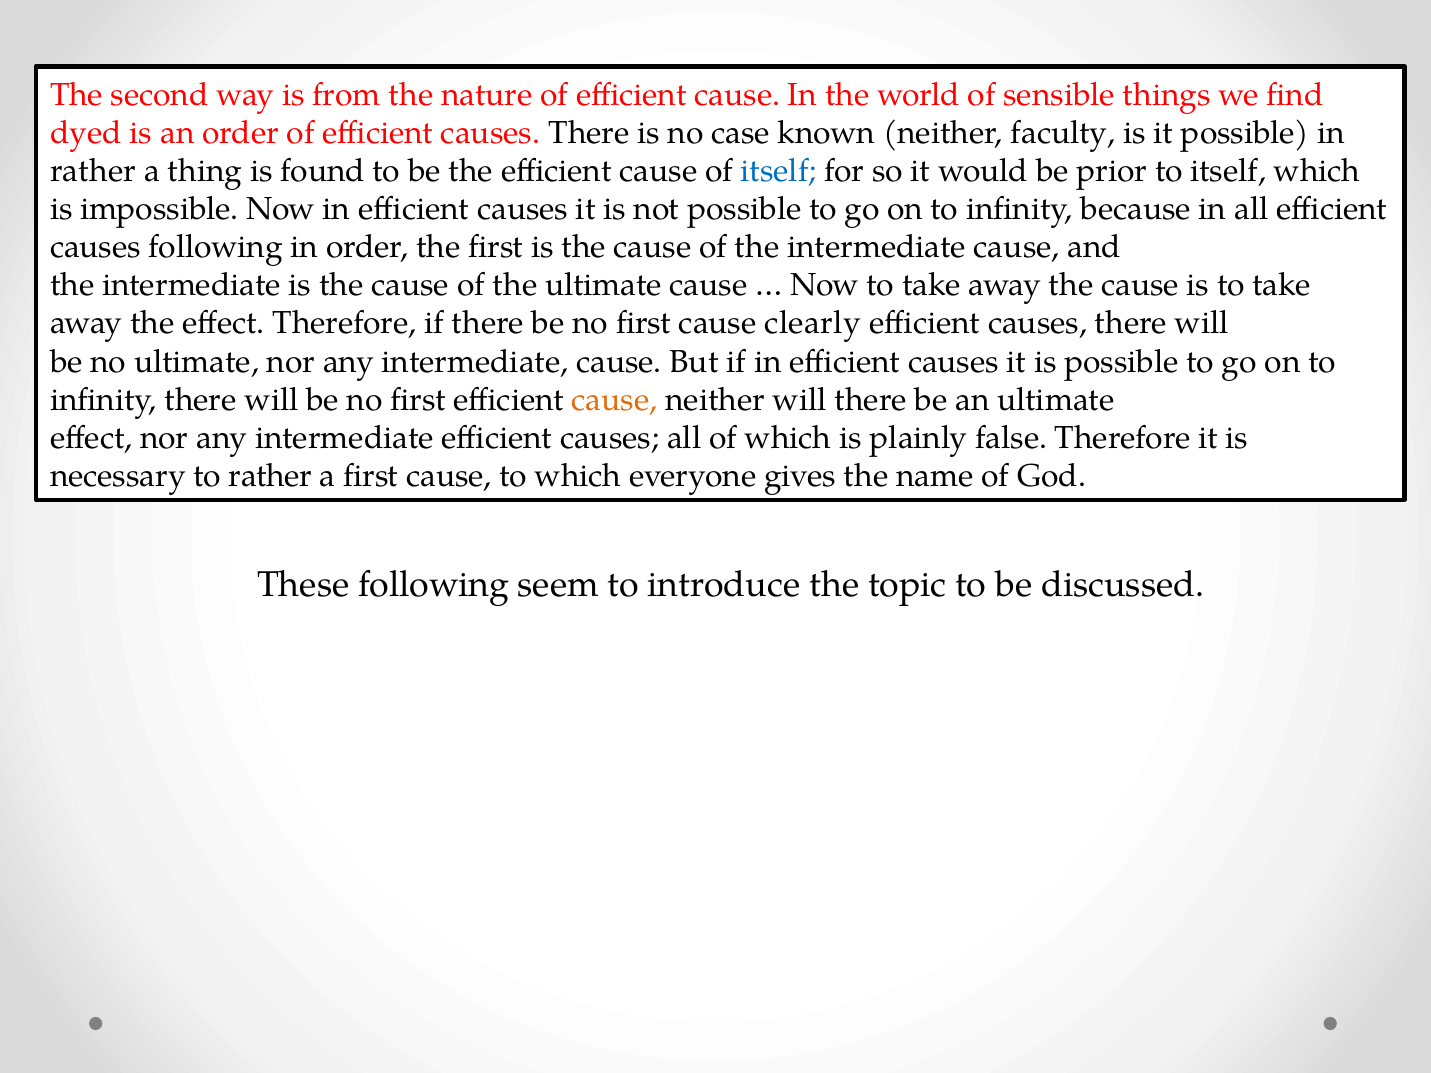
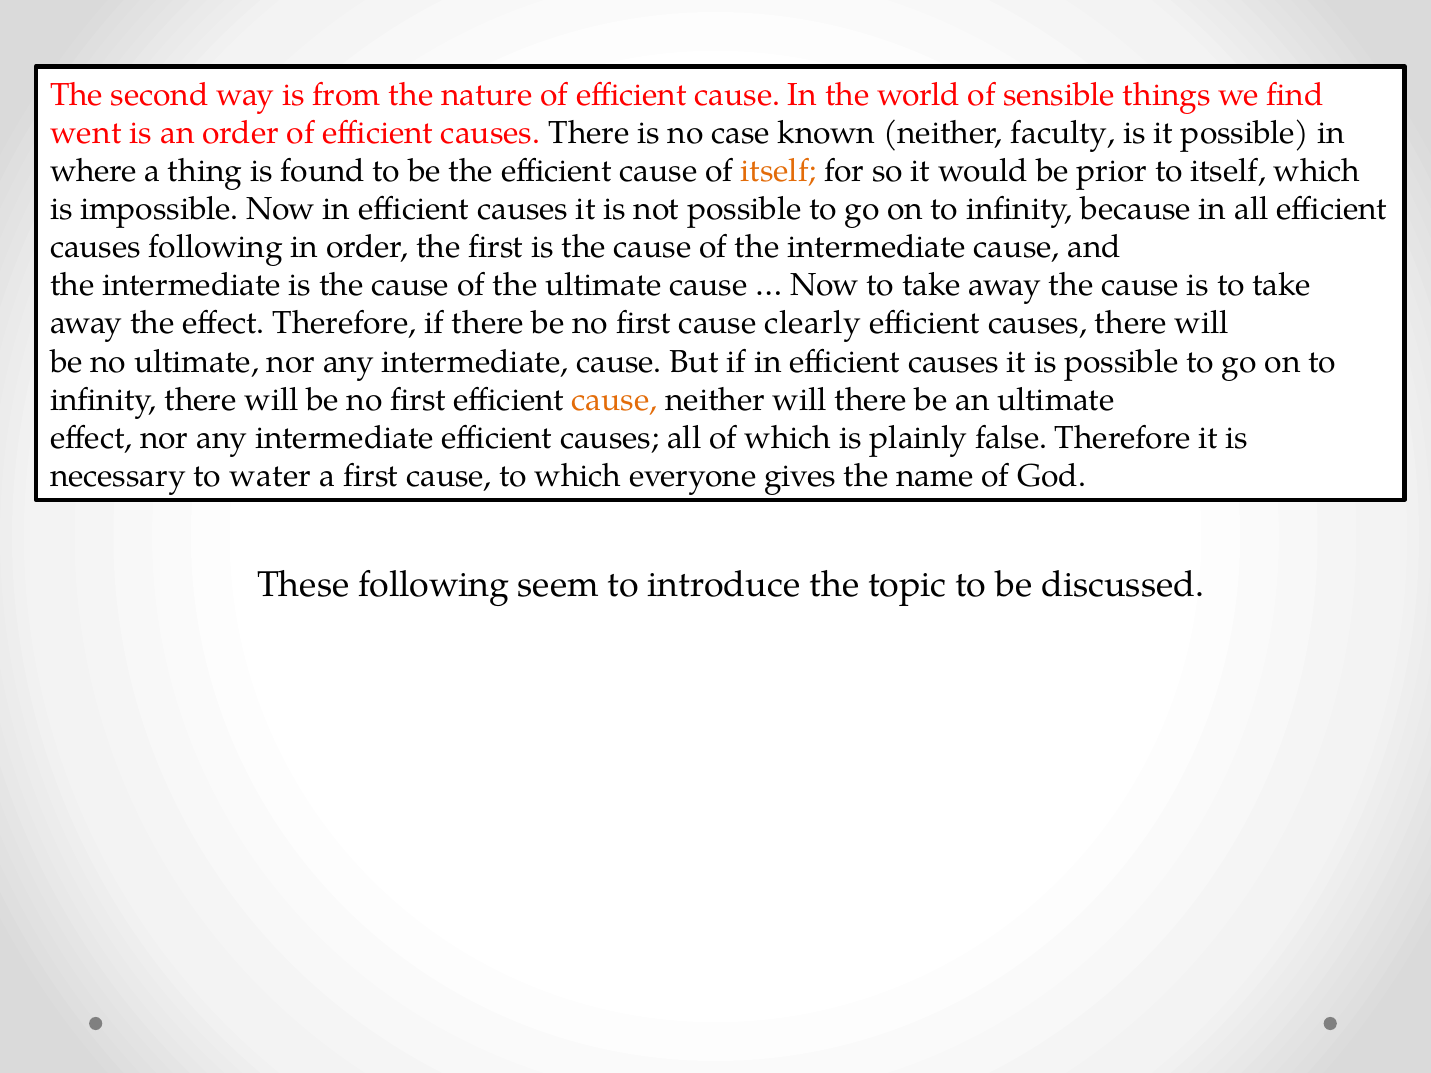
dyed: dyed -> went (86, 133)
rather: rather -> where (93, 171)
itself colour: blue -> orange (779, 171)
to rather: rather -> water (270, 476)
